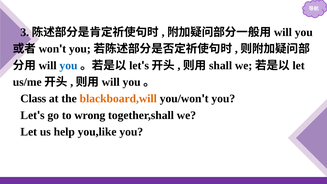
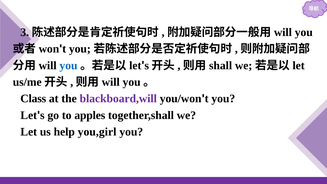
blackboard,will colour: orange -> purple (118, 99)
wrong: wrong -> apples (90, 115)
you,like: you,like -> you,girl (97, 132)
